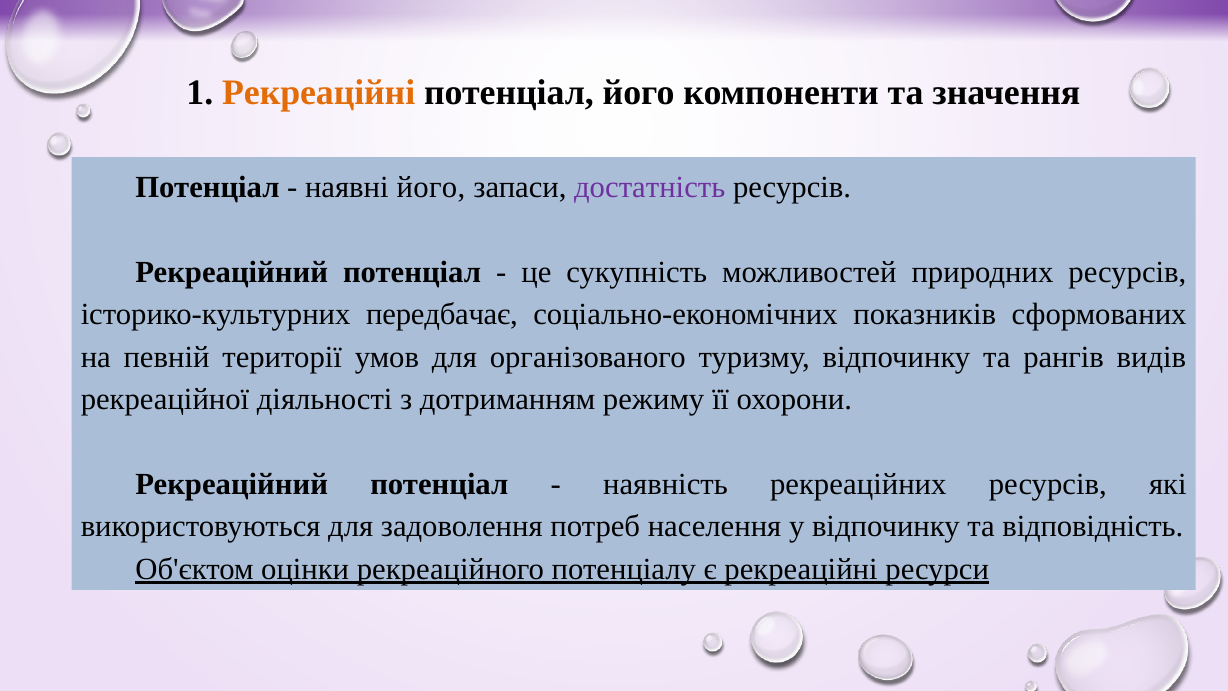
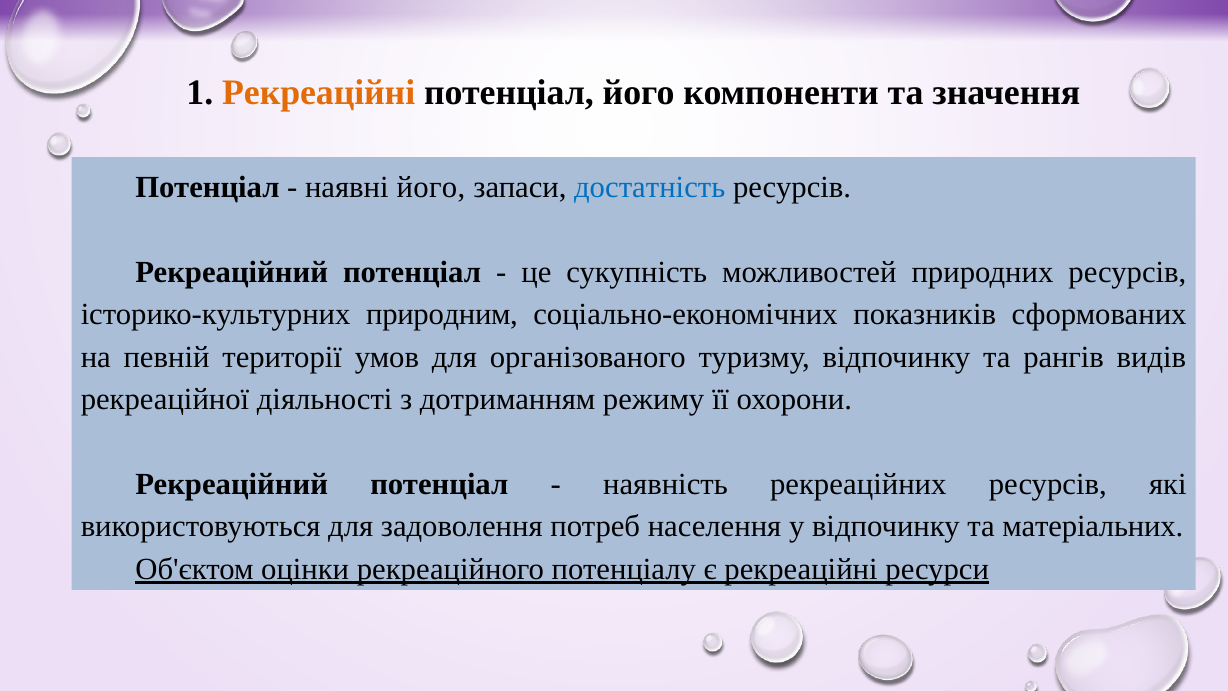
достатність colour: purple -> blue (650, 188)
передбачає: передбачає -> природним (442, 315)
відповідність: відповідність -> матеріальних (1093, 526)
